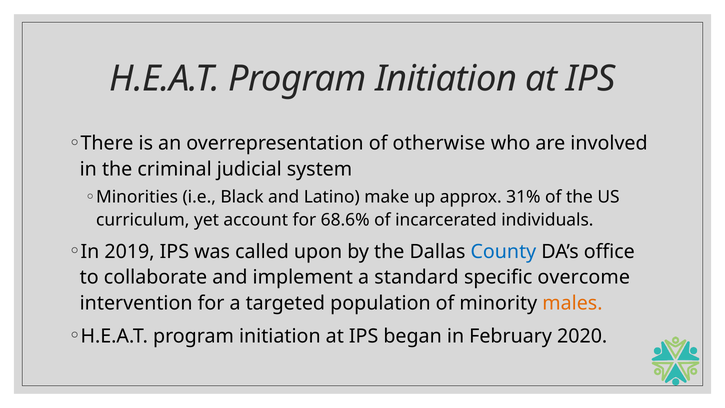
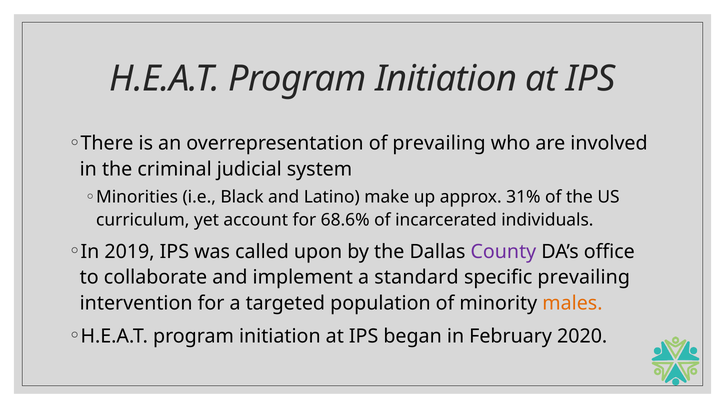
of otherwise: otherwise -> prevailing (439, 143)
County colour: blue -> purple (503, 251)
specific overcome: overcome -> prevailing (584, 277)
